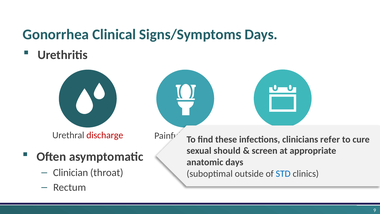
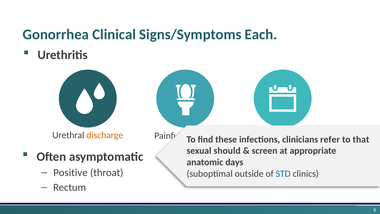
Signs/Symptoms Days: Days -> Each (261, 34)
discharge colour: red -> orange (105, 135)
cure: cure -> that (361, 139)
Clinician: Clinician -> Positive (70, 172)
